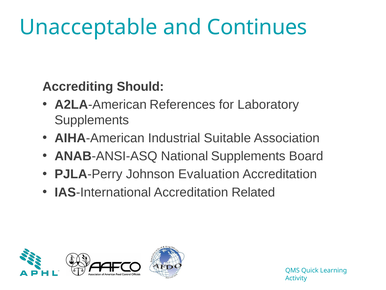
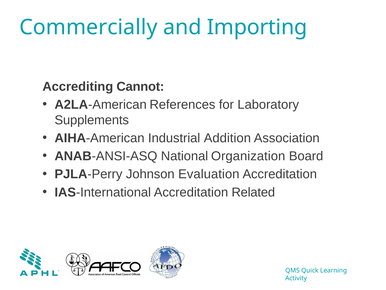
Unacceptable: Unacceptable -> Commercially (88, 27)
Continues: Continues -> Importing (257, 27)
Should: Should -> Cannot (140, 86)
Suitable: Suitable -> Addition (227, 138)
National Supplements: Supplements -> Organization (248, 156)
